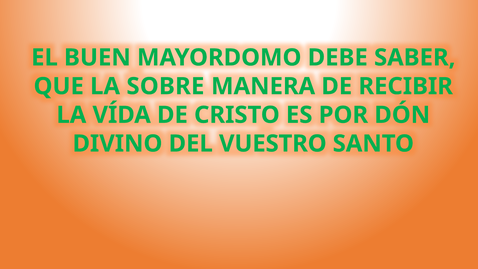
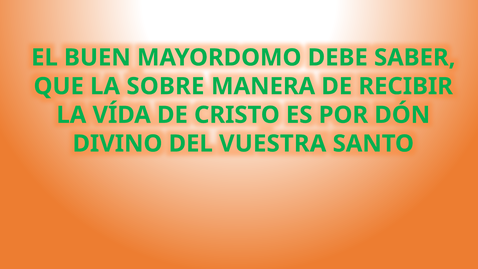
VUESTRO: VUESTRO -> VUESTRA (273, 144)
